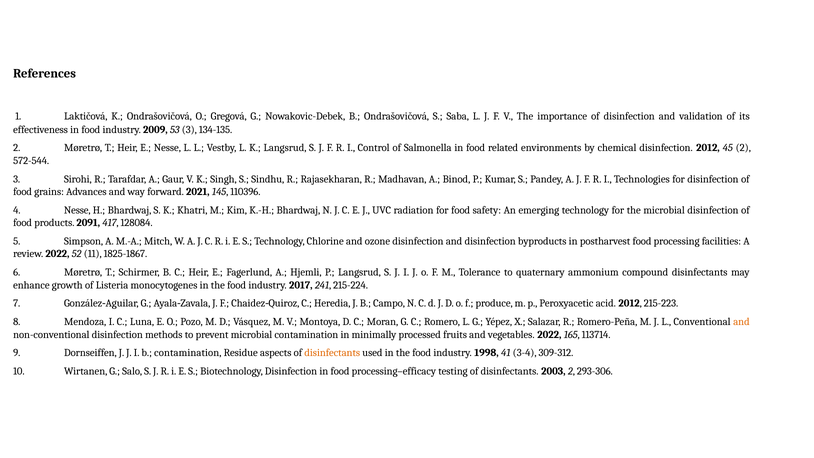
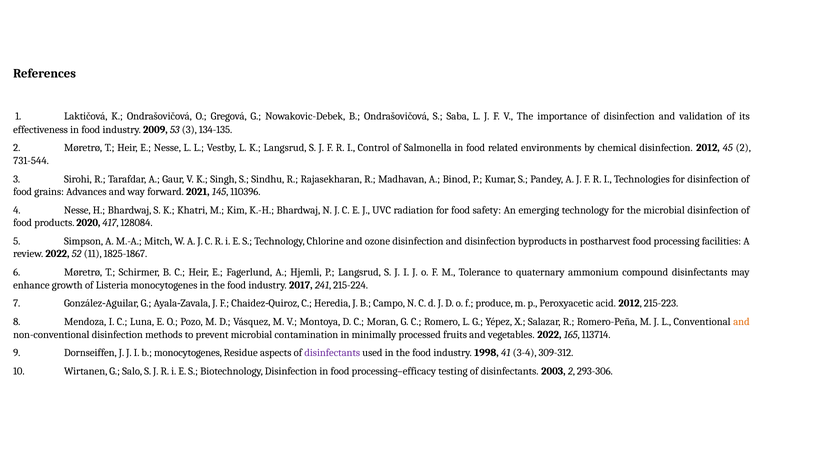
572-544: 572-544 -> 731-544 (31, 161)
2091: 2091 -> 2020 (88, 223)
b contamination: contamination -> monocytogenes (188, 353)
disinfectants colour: orange -> purple (332, 353)
